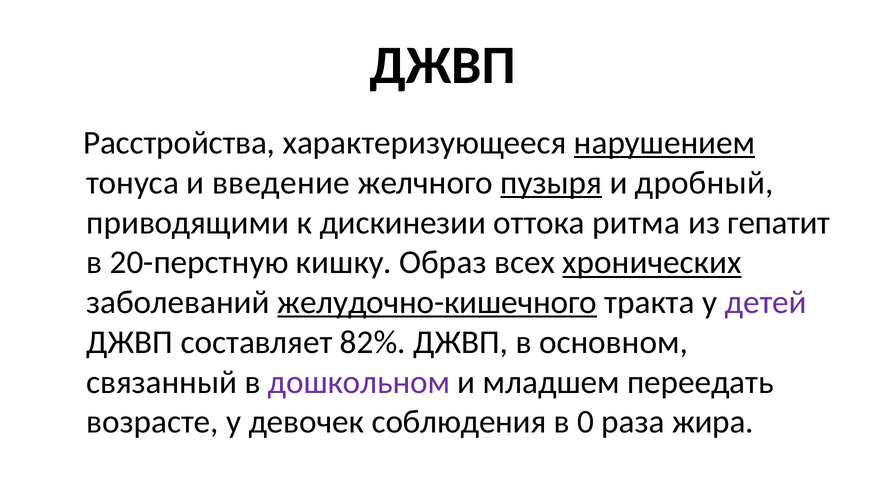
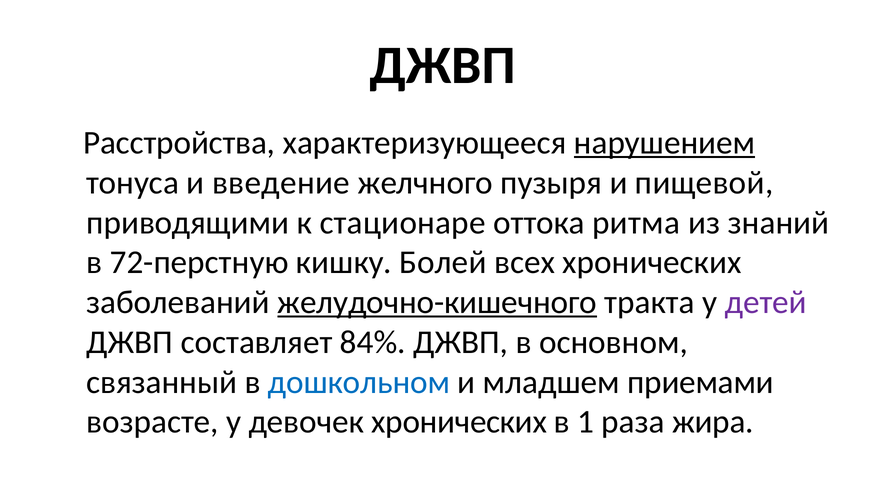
пузыря underline: present -> none (551, 183)
дробный: дробный -> пищевой (704, 183)
дискинезии: дискинезии -> стационаре (403, 223)
гепатит: гепатит -> знаний (779, 223)
20-перстную: 20-перстную -> 72-перстную (199, 263)
Образ: Образ -> Болей (443, 263)
хронических underline: present -> none (652, 263)
82%: 82% -> 84% (373, 343)
дошкольном colour: purple -> blue (359, 382)
переедать: переедать -> приемами (700, 382)
девочек соблюдения: соблюдения -> хронических (459, 422)
0: 0 -> 1 (586, 422)
